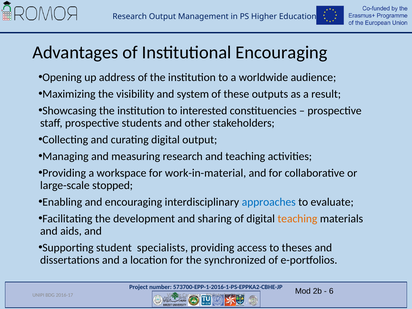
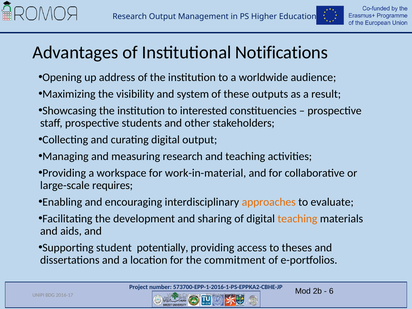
Institutional Encouraging: Encouraging -> Notifications (282, 52)
stopped: stopped -> requires (113, 185)
approaches colour: blue -> orange (269, 202)
specialists: specialists -> potentially (163, 248)
synchronized: synchronized -> commitment (235, 260)
